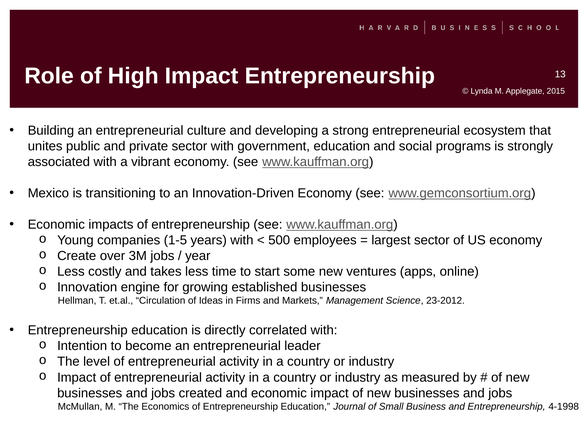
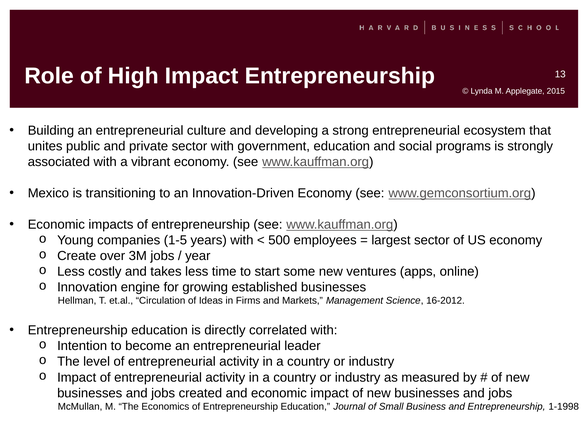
23-2012: 23-2012 -> 16-2012 (445, 301)
4-1998: 4-1998 -> 1-1998 (564, 407)
